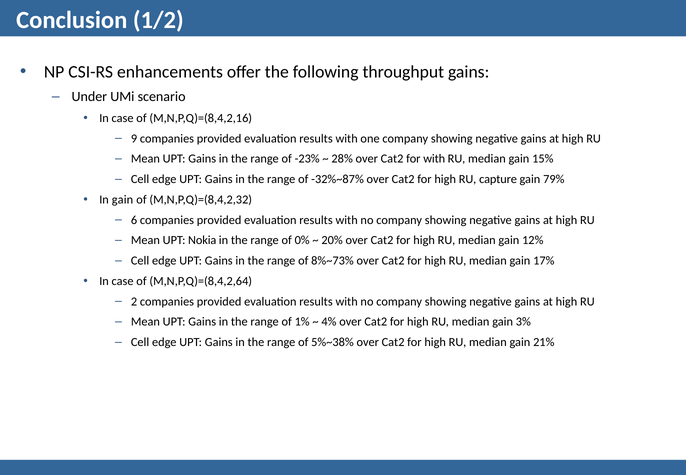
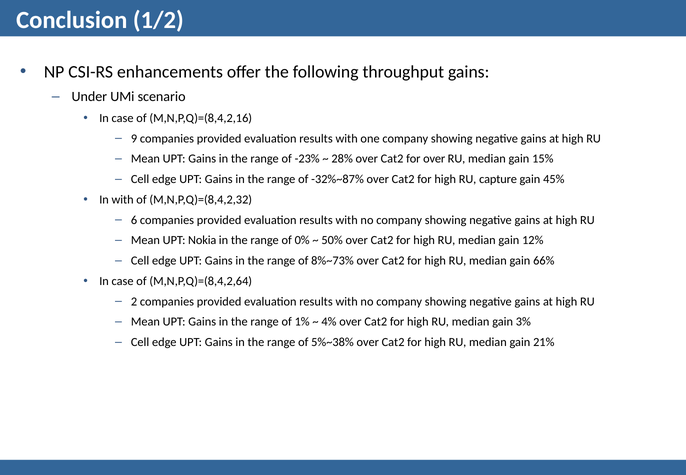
for with: with -> over (434, 159)
79%: 79% -> 45% (554, 179)
In gain: gain -> with (123, 200)
20%: 20% -> 50% (332, 240)
17%: 17% -> 66% (544, 261)
